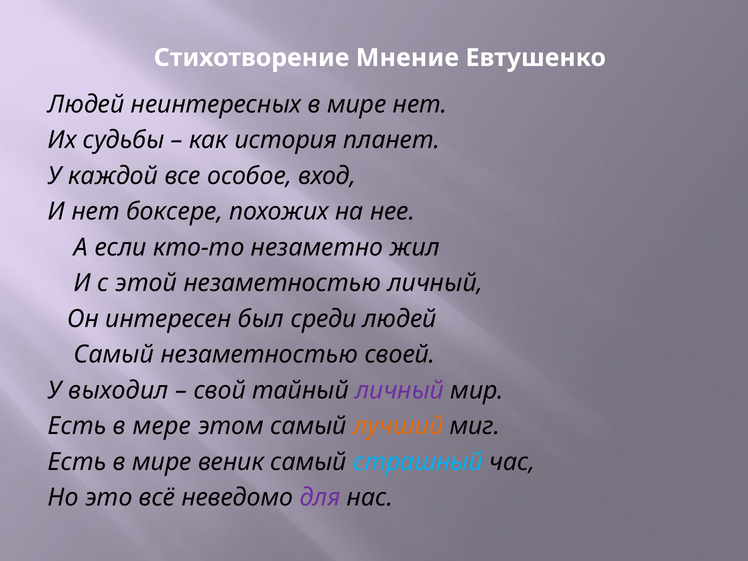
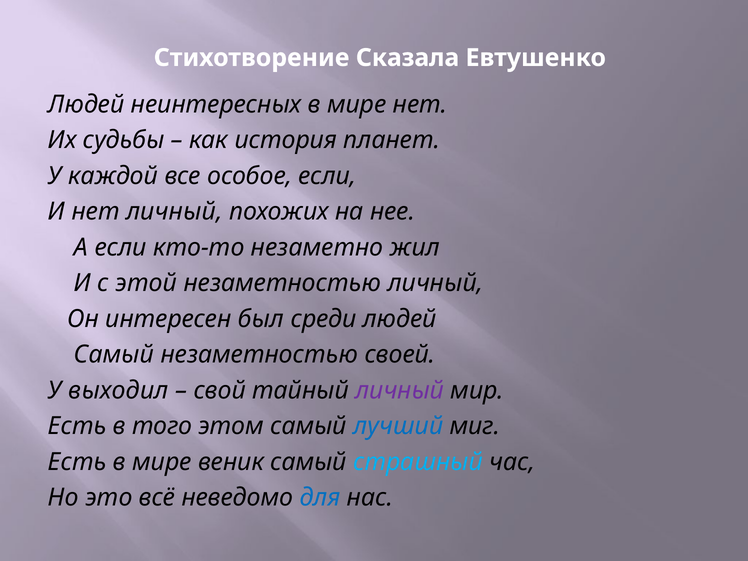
Мнение: Мнение -> Сказала (408, 58)
особое вход: вход -> если (327, 176)
нет боксере: боксере -> личный (174, 212)
мере: мере -> того (162, 426)
лучший colour: orange -> blue (398, 426)
для colour: purple -> blue (320, 498)
